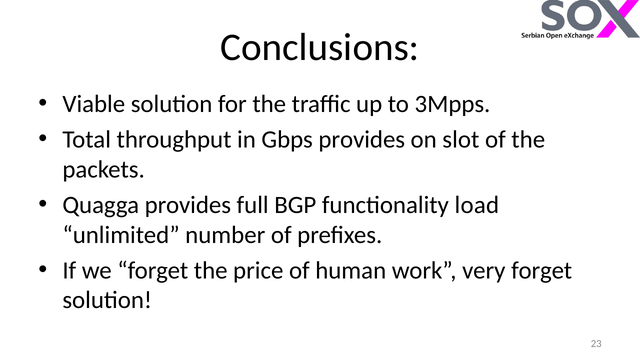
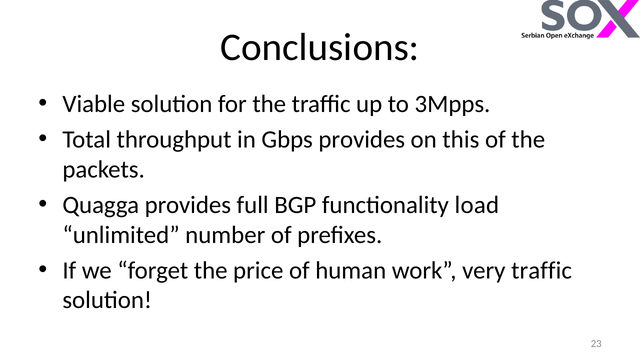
slot: slot -> this (461, 139)
very forget: forget -> traffic (542, 270)
